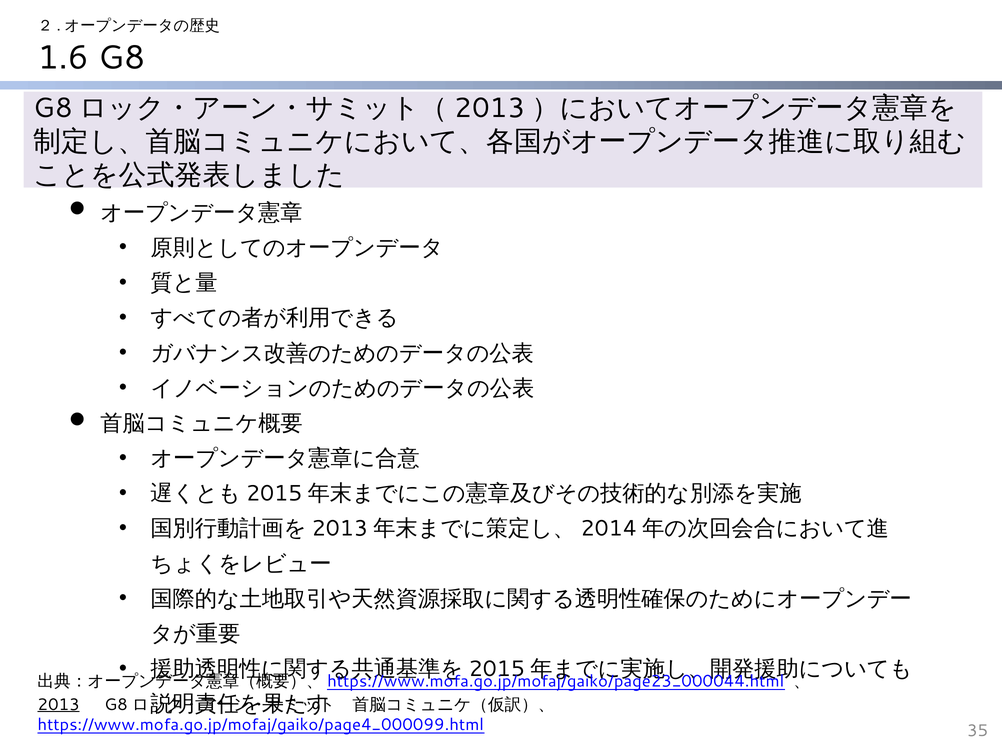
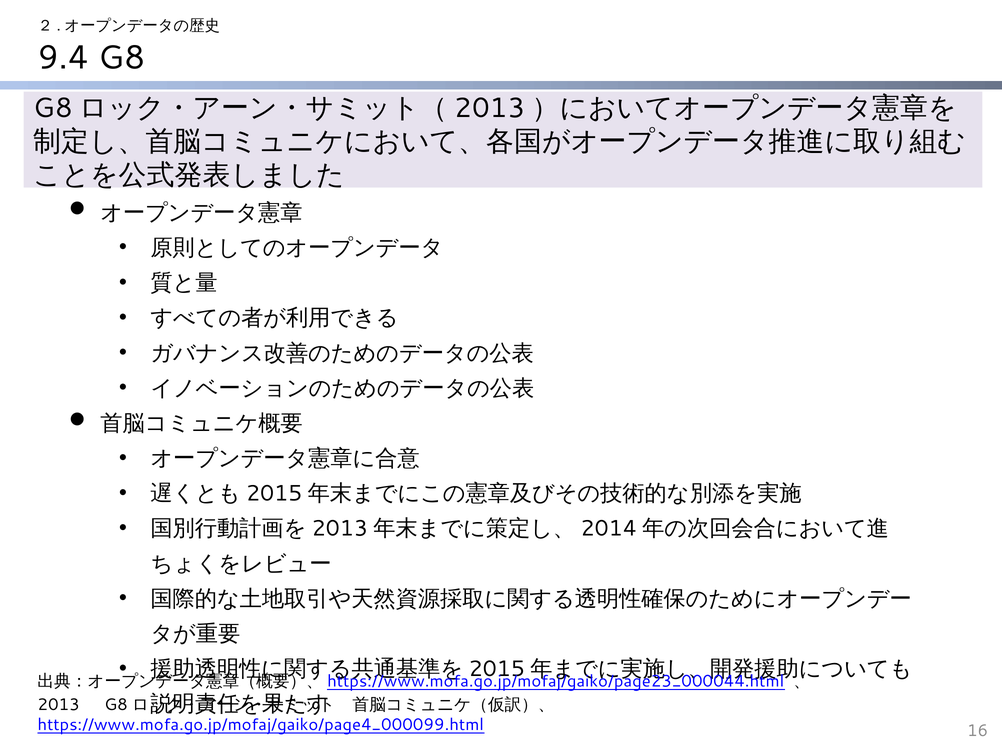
1.6: 1.6 -> 9.4 (63, 57)
2013 underline: present -> none (59, 704)
35: 35 -> 16 (978, 730)
